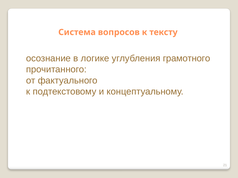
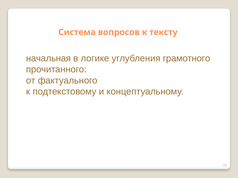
осознание: осознание -> начальная (49, 59)
